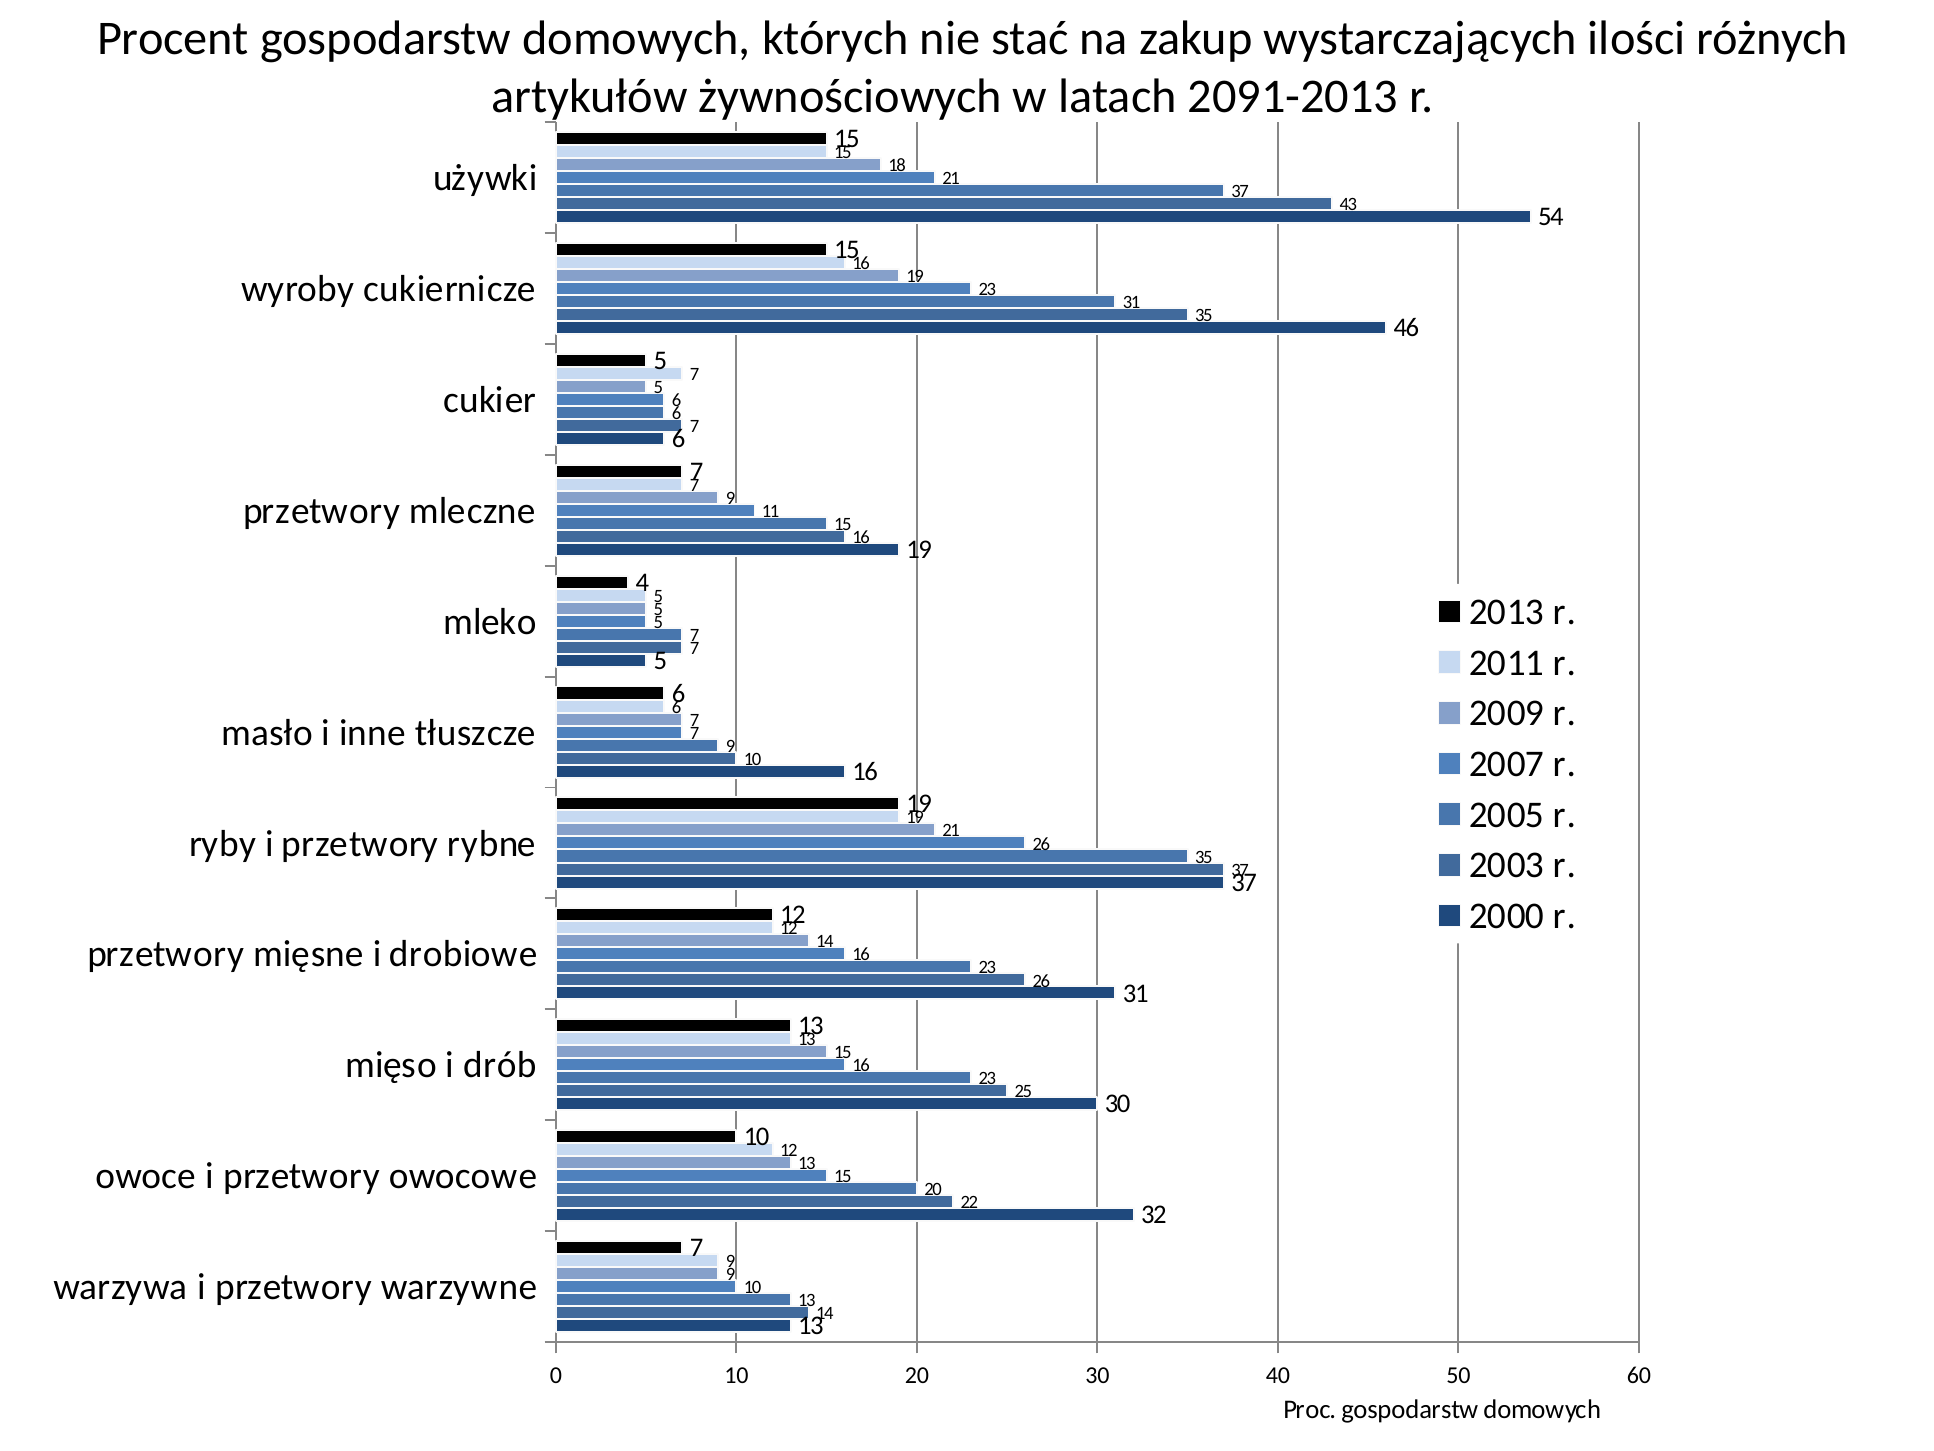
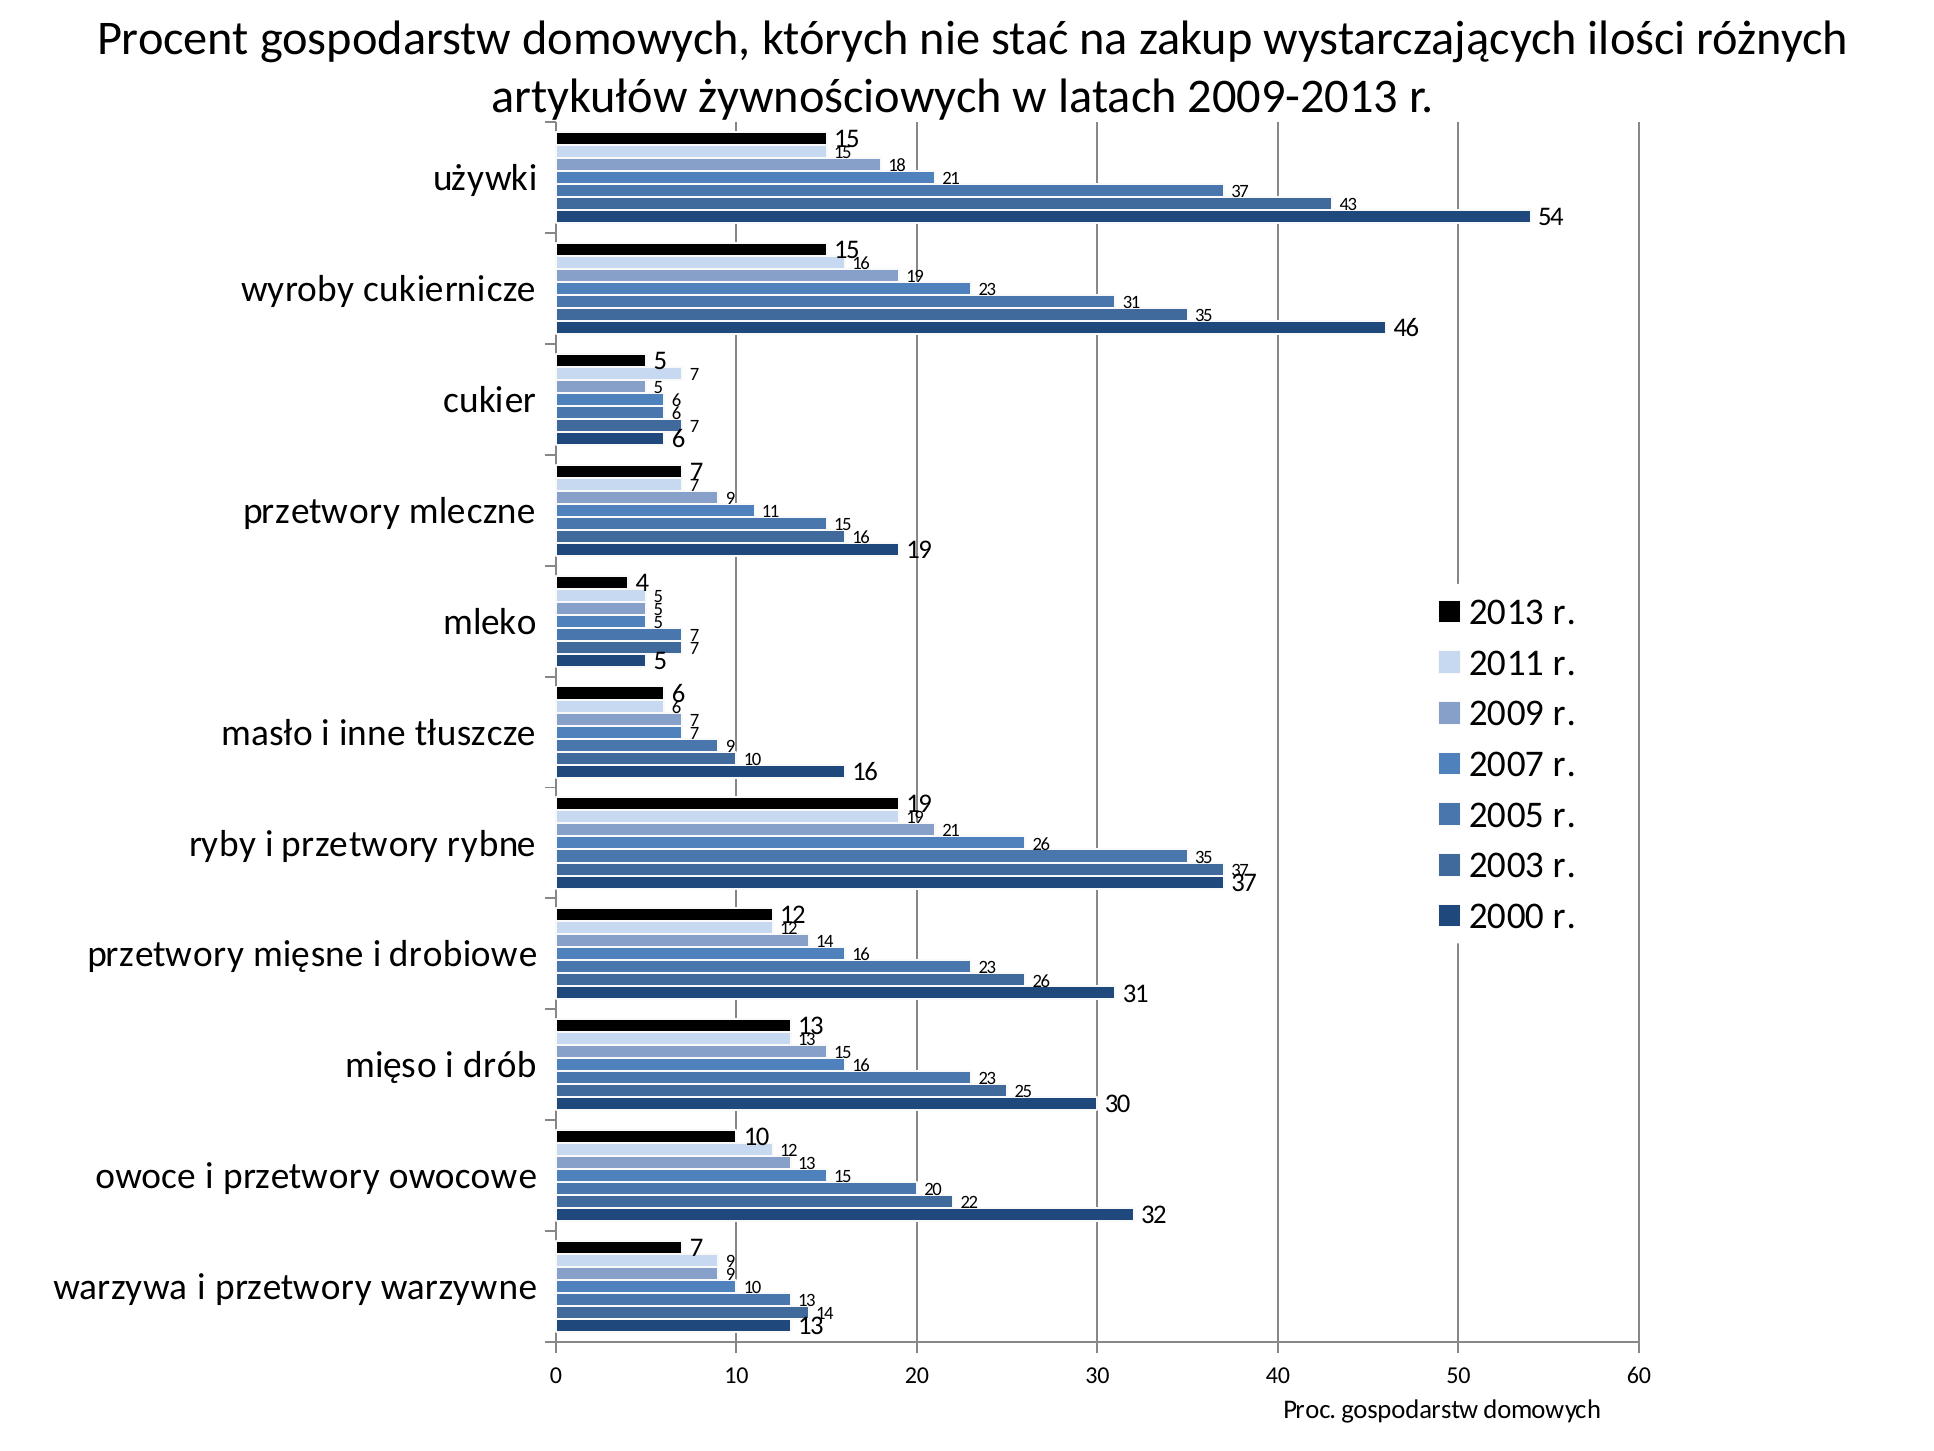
2091-2013: 2091-2013 -> 2009-2013 (1293, 97)
